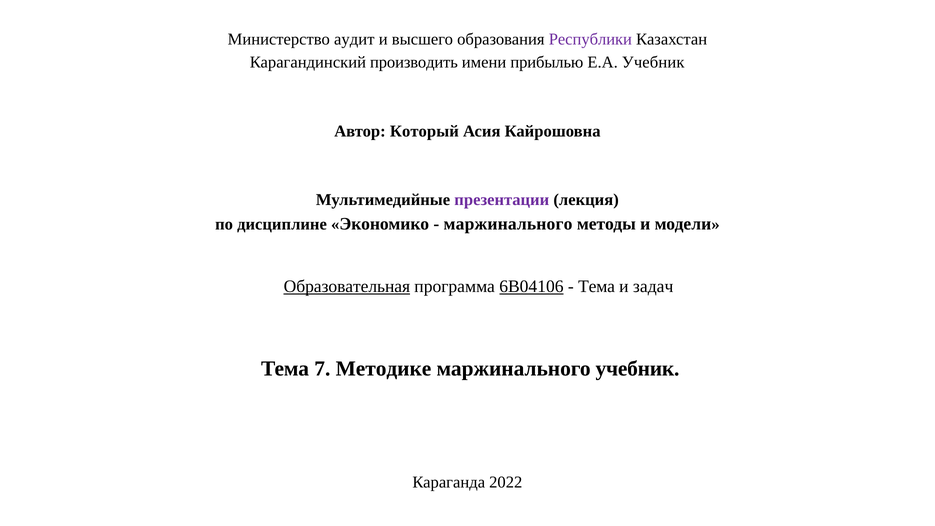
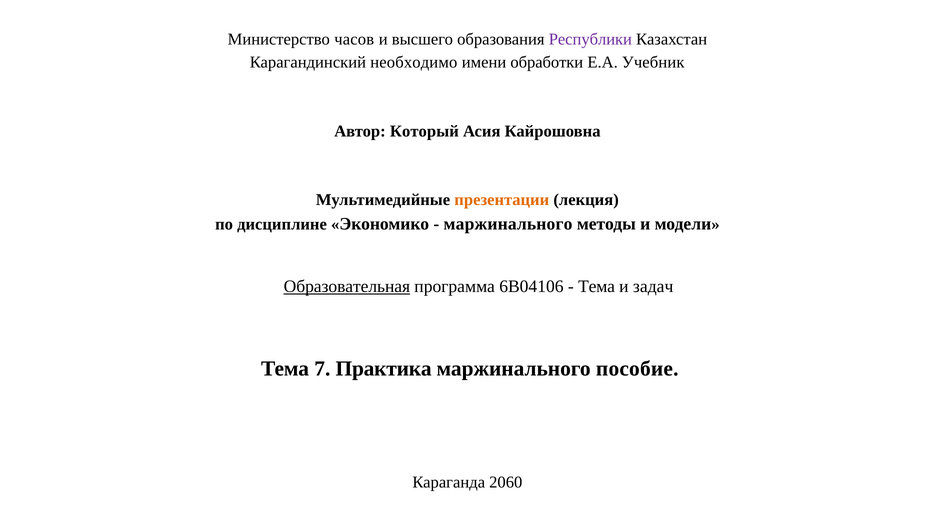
аудит: аудит -> часов (354, 39)
производить: производить -> необходимо (414, 62)
прибылью: прибылью -> обработки (547, 62)
презентации colour: purple -> orange (502, 200)
6В04106 underline: present -> none (531, 287)
Методике: Методике -> Практика (384, 368)
маржинального учебник: учебник -> пособие (637, 368)
2022: 2022 -> 2060 (506, 482)
